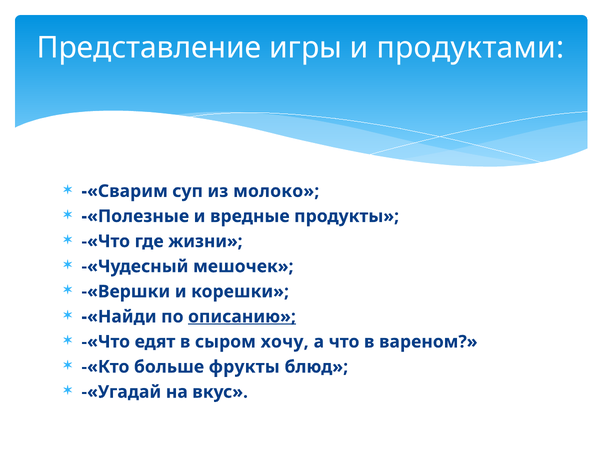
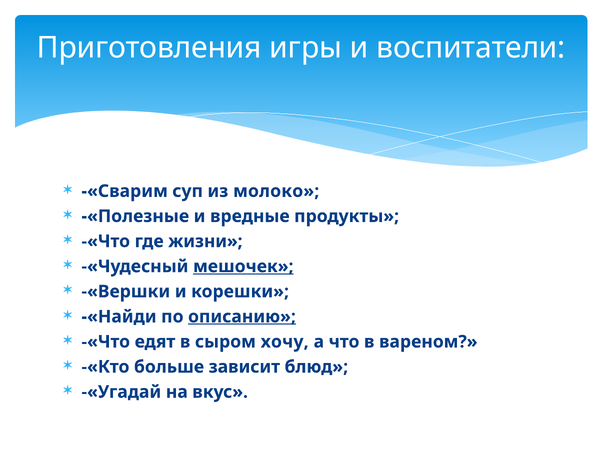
Представление: Представление -> Приготовления (149, 48)
продуктами: продуктами -> воспитатели (471, 48)
мешочек underline: none -> present (243, 266)
фрукты: фрукты -> зависит (244, 366)
